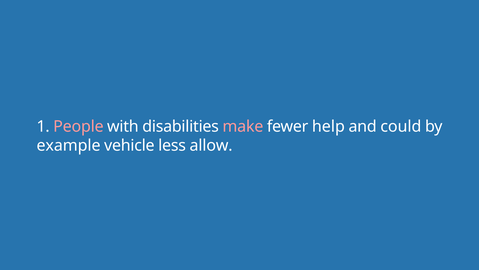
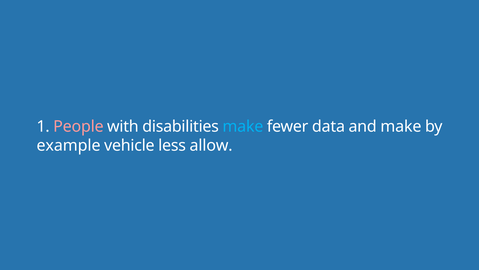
make colour: pink -> light blue (243, 126)
help: help -> data (328, 126)
and could: could -> make (401, 126)
